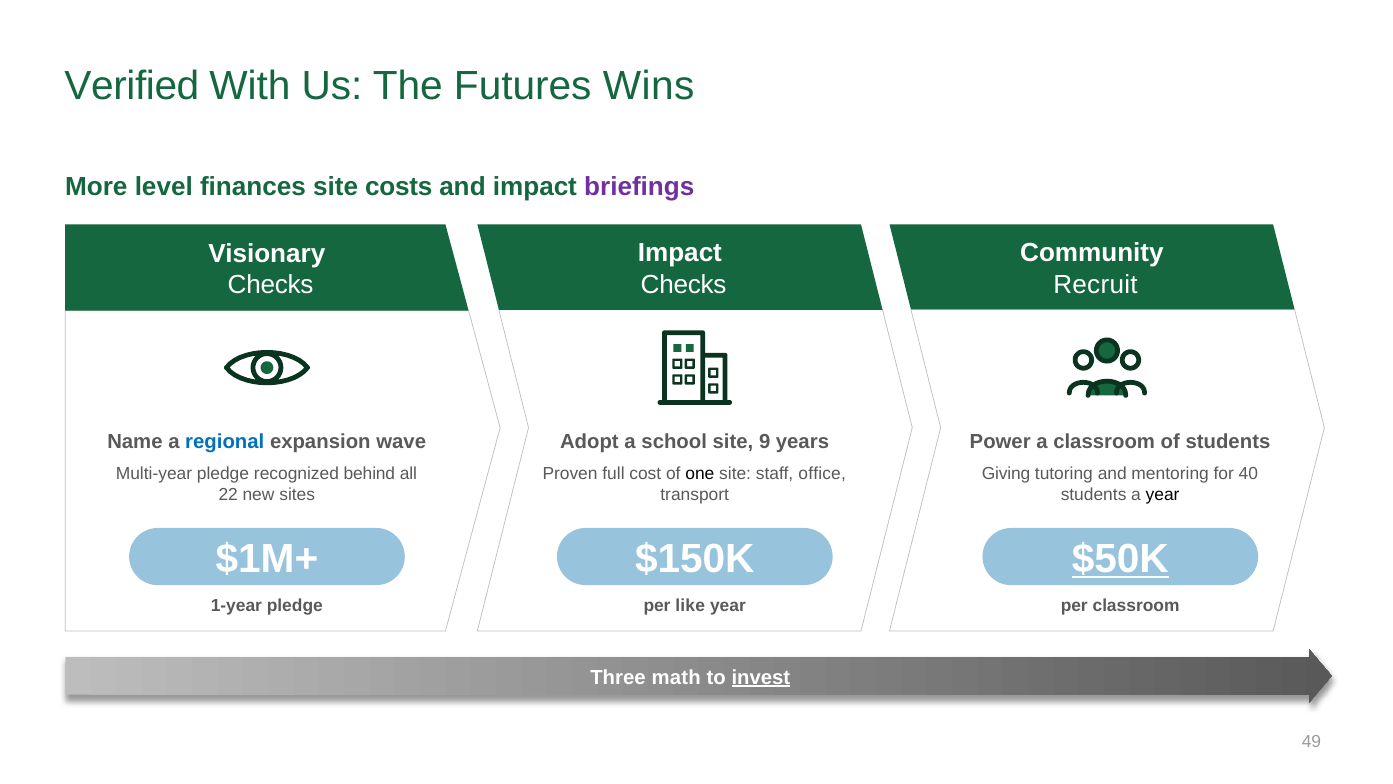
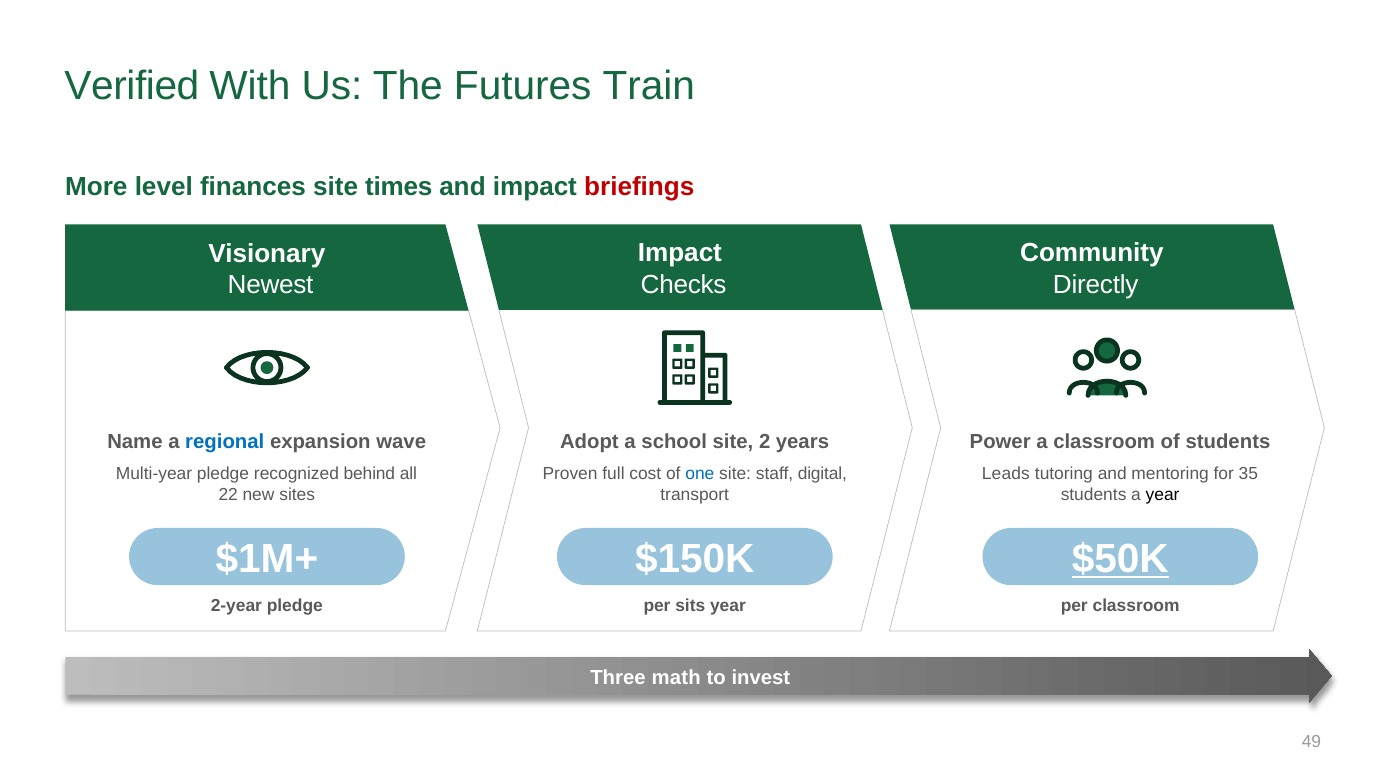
Wins: Wins -> Train (649, 86)
costs: costs -> times (399, 187)
briefings colour: purple -> red (639, 187)
Recruit: Recruit -> Directly (1096, 284)
Checks: Checks -> Newest (271, 285)
9: 9 -> 2 (765, 441)
one colour: black -> blue (700, 474)
office: office -> digital (822, 474)
Giving: Giving -> Leads (1006, 474)
40: 40 -> 35 (1248, 474)
1-year: 1-year -> 2-year (236, 606)
like: like -> sits (690, 606)
invest underline: present -> none (761, 677)
